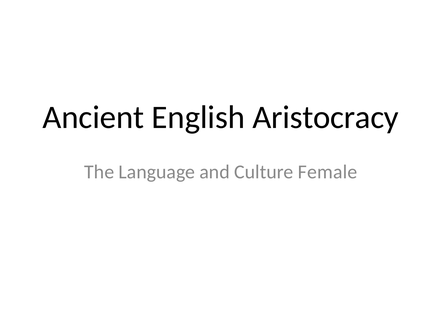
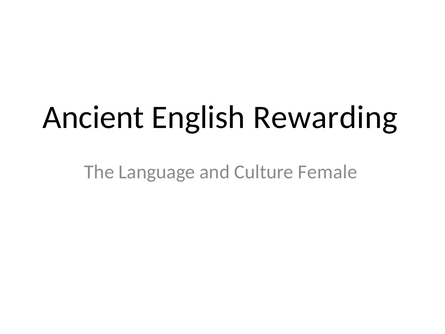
Aristocracy: Aristocracy -> Rewarding (325, 117)
